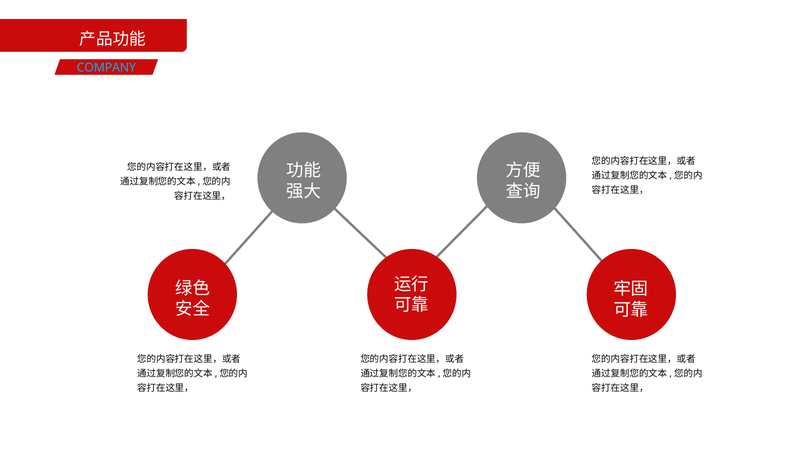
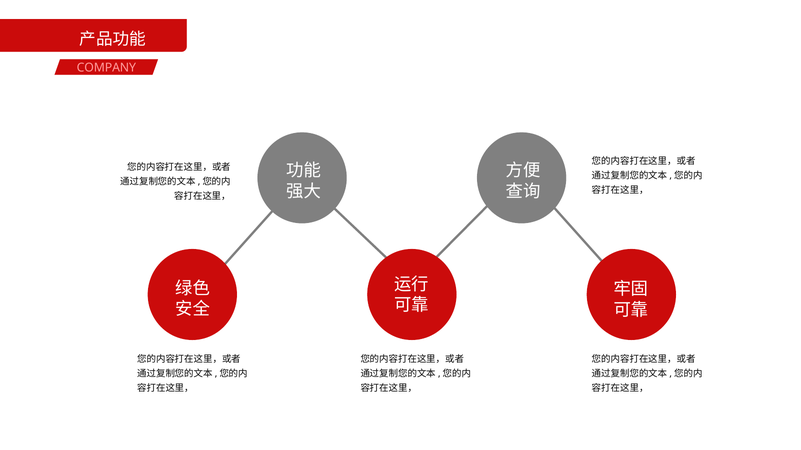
COMPANY colour: light blue -> pink (106, 68)
